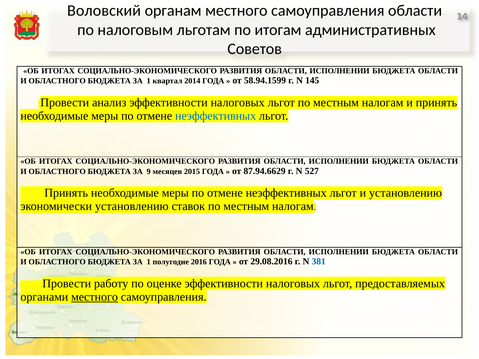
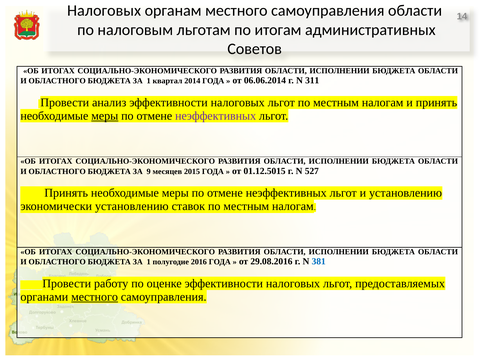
Воловский: Воловский -> Налоговых (104, 11)
58.94.1599: 58.94.1599 -> 06.06.2014 (265, 81)
145: 145 -> 311 (312, 81)
меры underline: none -> present (105, 116)
неэффективных colour: blue -> purple (216, 116)
87.94.6629: 87.94.6629 -> 01.12.5015 (265, 171)
